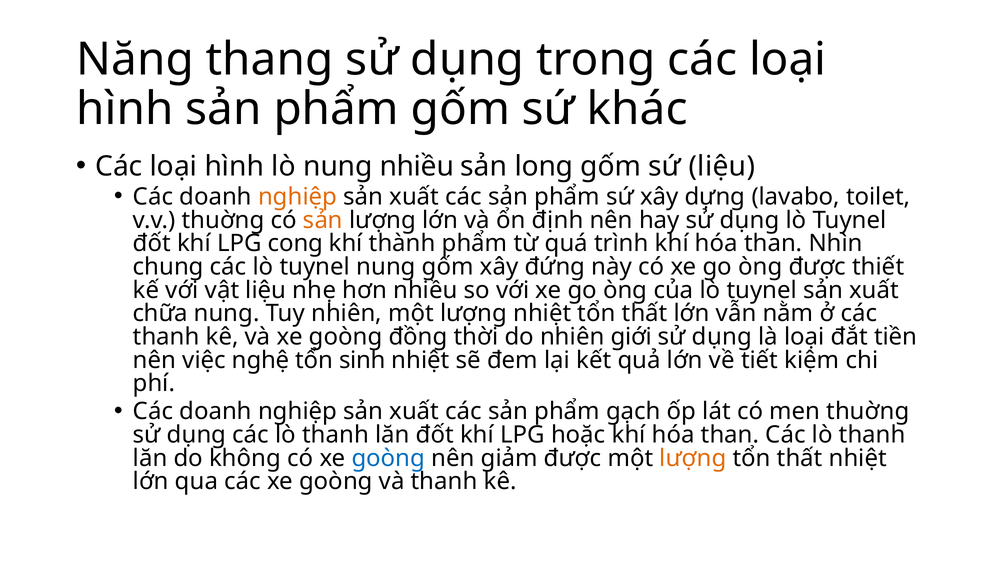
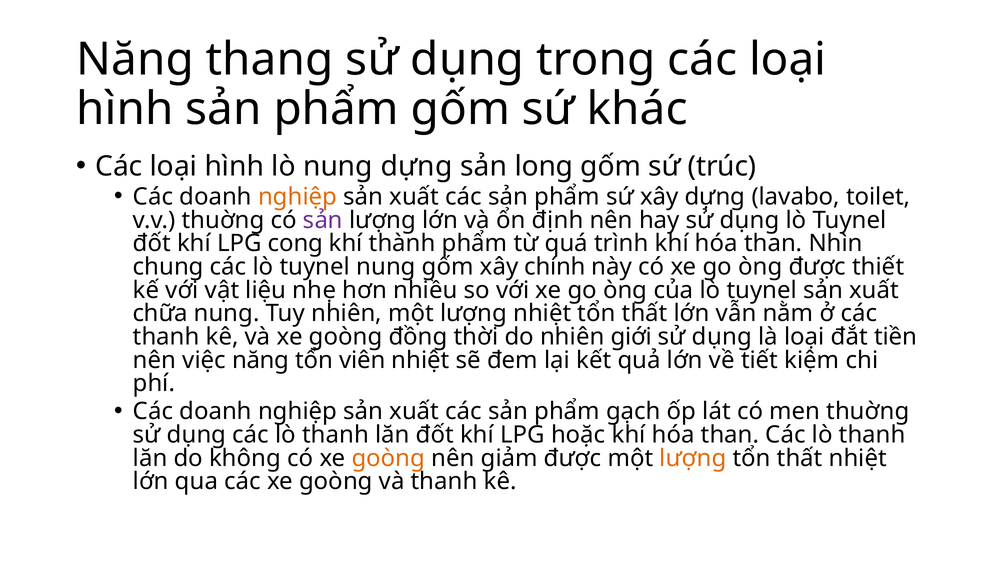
nung nhiều: nhiều -> dựng (417, 167)
sứ liệu: liệu -> trúc (722, 167)
sản colour: orange -> purple (323, 220)
đứng: đứng -> chính (555, 267)
việc nghệ: nghệ -> năng (261, 360)
sinh: sinh -> viên (362, 360)
goòng colour: blue -> orange (388, 458)
